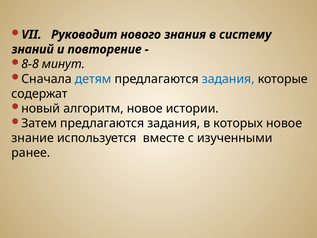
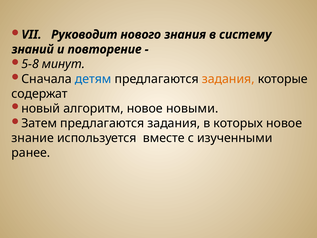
8-8: 8-8 -> 5-8 (30, 64)
задания colour: blue -> orange (228, 79)
истории: истории -> новыми (192, 108)
